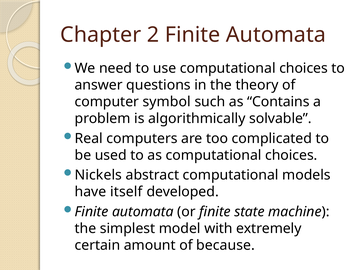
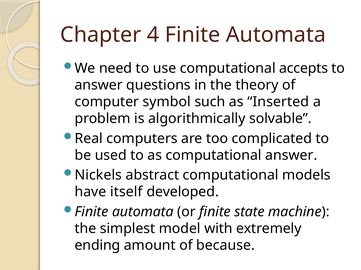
2: 2 -> 4 (153, 35)
use computational choices: choices -> accepts (304, 68)
Contains: Contains -> Inserted (278, 102)
as computational choices: choices -> answer (291, 156)
certain: certain -> ending (97, 246)
